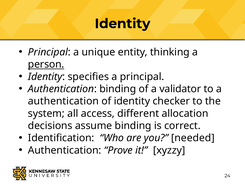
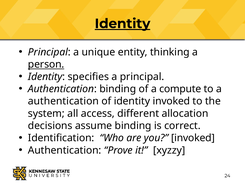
Identity underline: none -> present (123, 24)
validator: validator -> compute (180, 89)
identity checker: checker -> invoked (171, 101)
you needed: needed -> invoked (193, 138)
